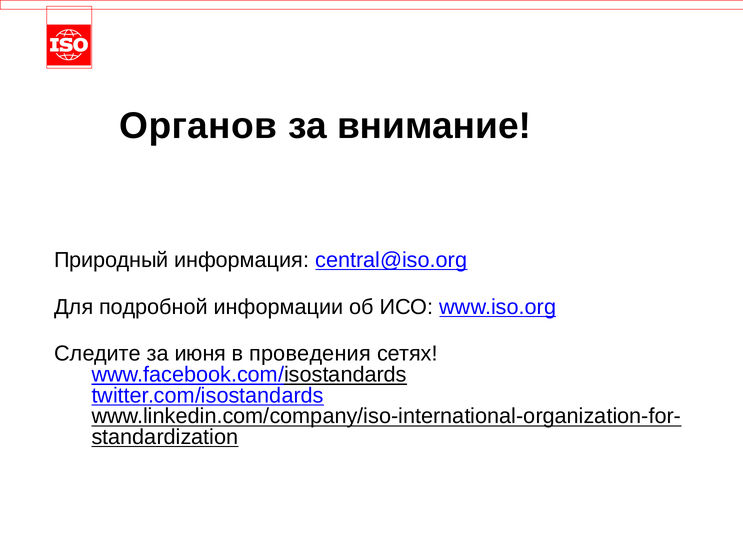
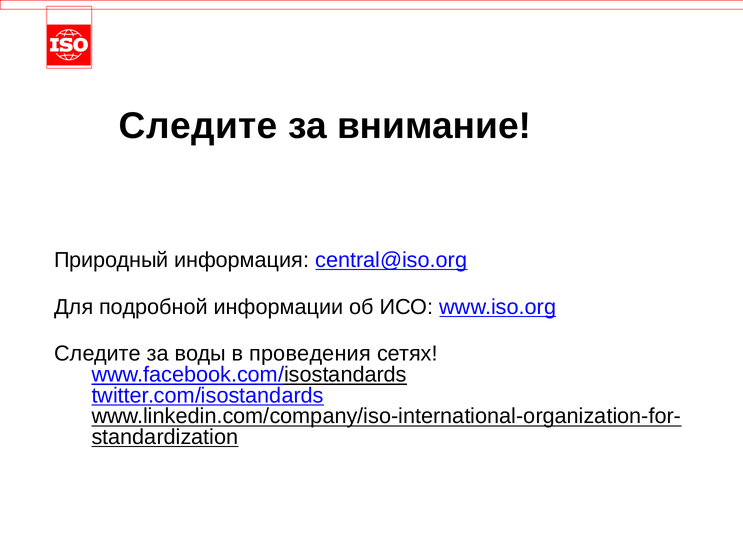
Органов: Органов -> Следите (198, 126)
июня: июня -> воды (200, 353)
